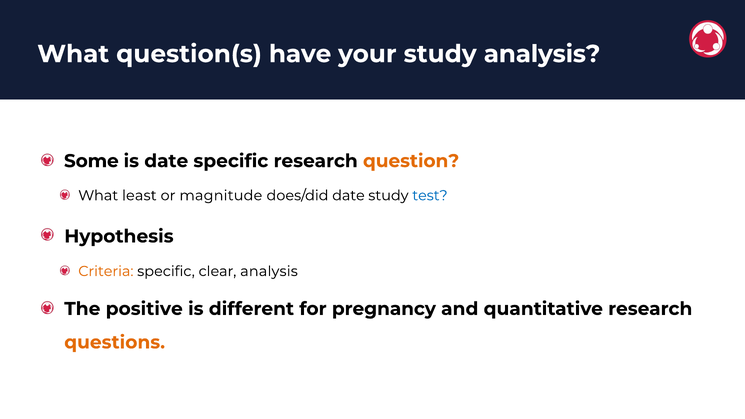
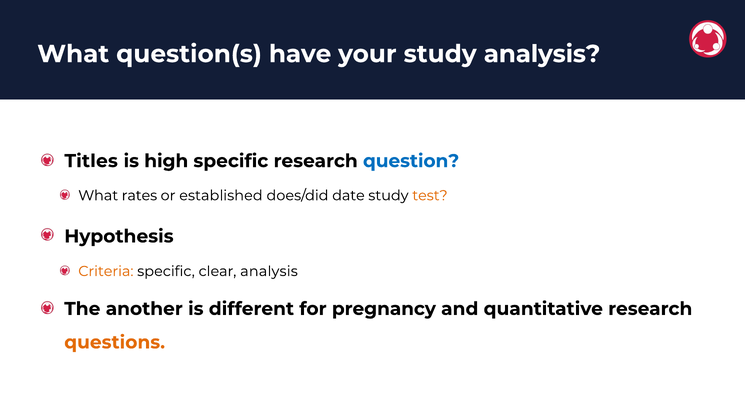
Some: Some -> Titles (91, 161)
is date: date -> high (166, 161)
question colour: orange -> blue (411, 161)
least: least -> rates (139, 196)
magnitude: magnitude -> established (221, 196)
test colour: blue -> orange (430, 196)
positive: positive -> another (144, 309)
